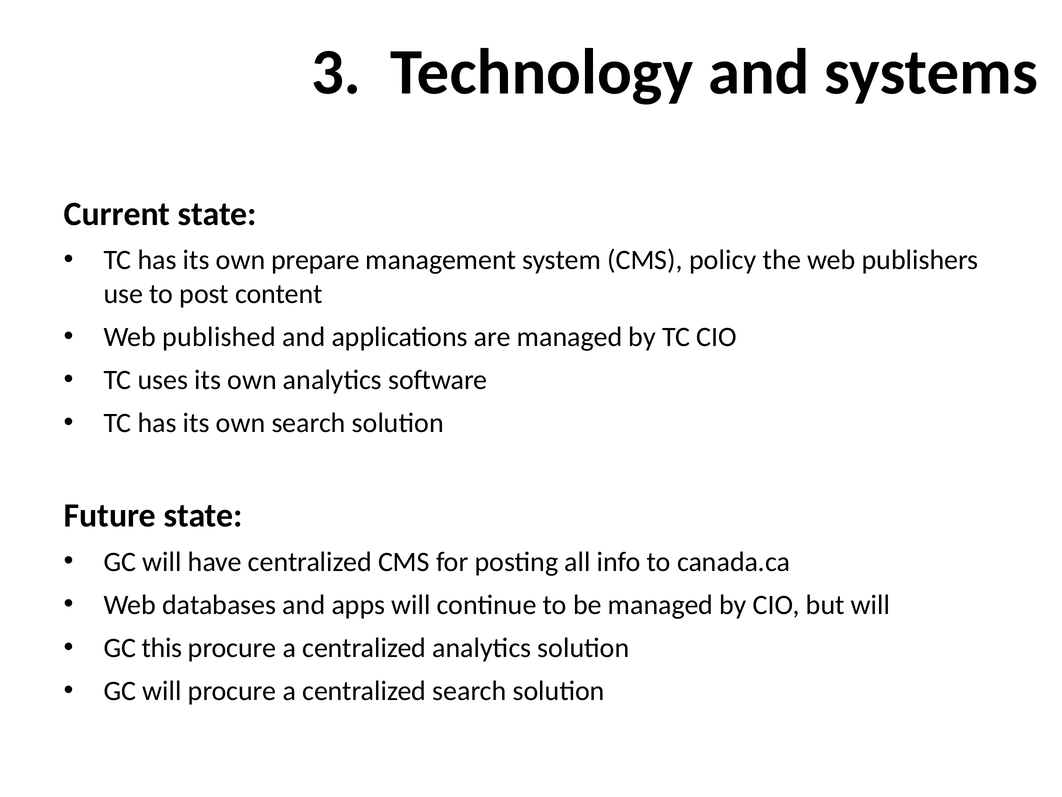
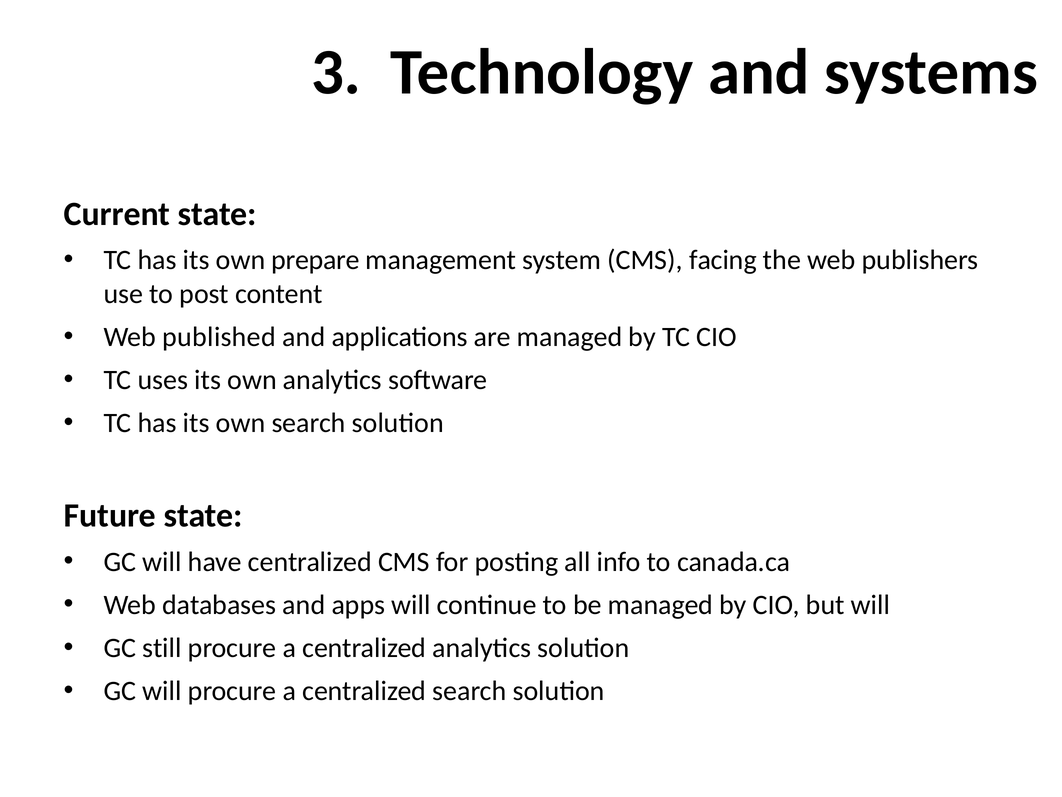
policy: policy -> facing (723, 260)
this: this -> still (162, 648)
